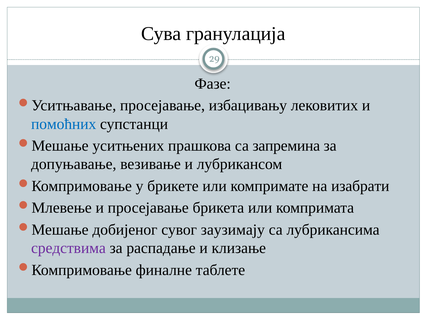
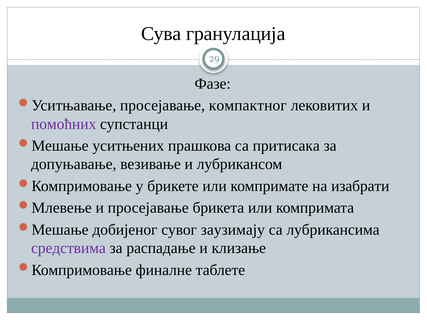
избацивању: избацивању -> компактног (248, 106)
помоћних colour: blue -> purple (64, 124)
запремина: запремина -> притисака (286, 146)
